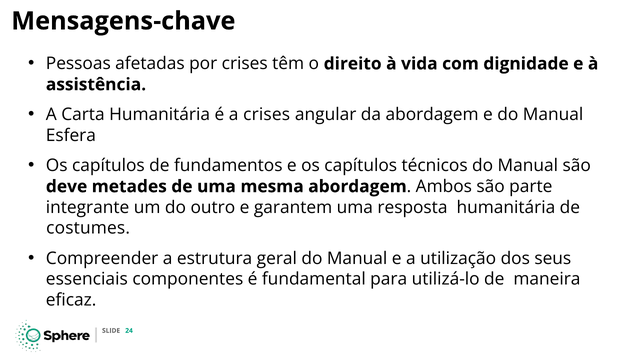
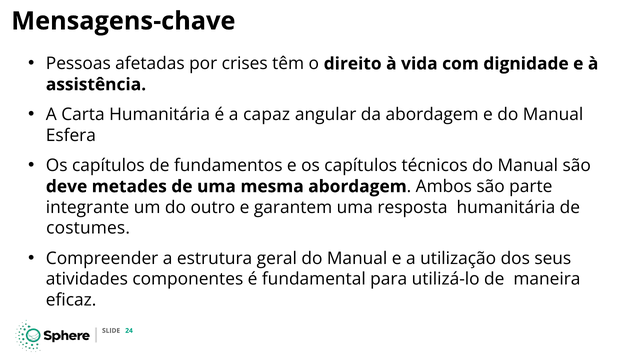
a crises: crises -> capaz (267, 115)
essenciais: essenciais -> atividades (87, 279)
